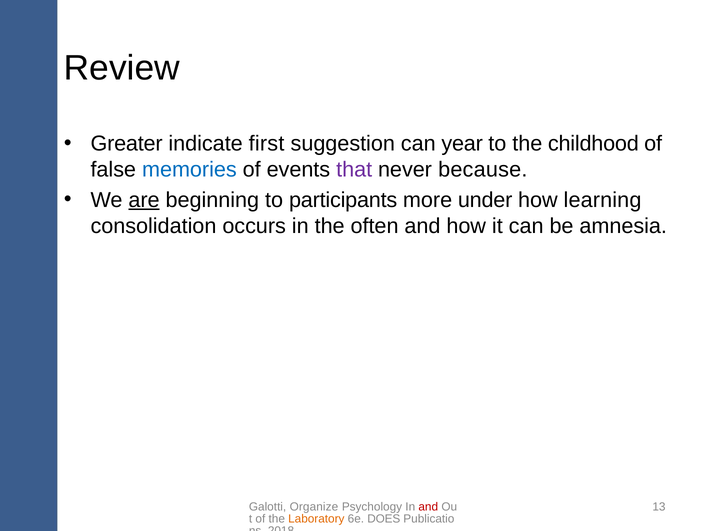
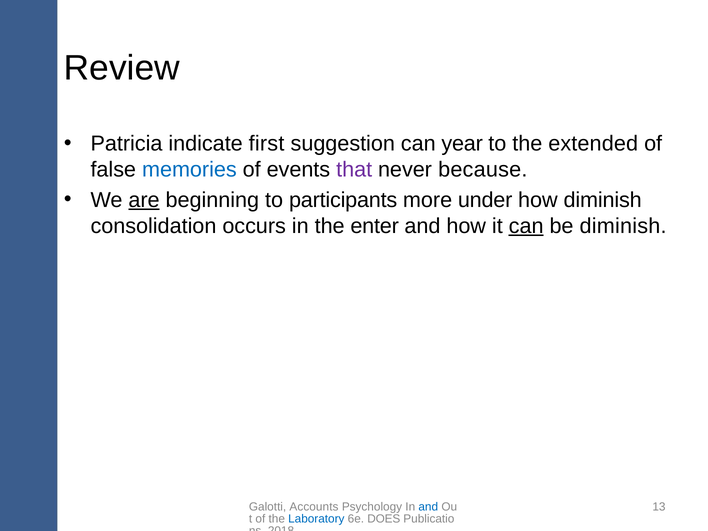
Greater: Greater -> Patricia (126, 144)
childhood: childhood -> extended (593, 144)
how learning: learning -> diminish (603, 200)
often: often -> enter (375, 226)
can underline: none -> present (526, 226)
be amnesia: amnesia -> diminish (623, 226)
Organize: Organize -> Accounts (314, 507)
and colour: red -> blue (428, 507)
Laboratory colour: orange -> blue (316, 519)
